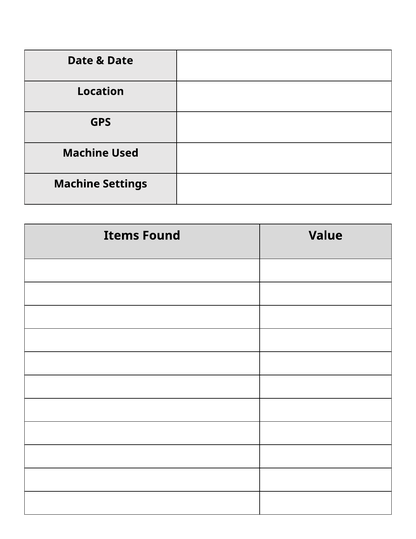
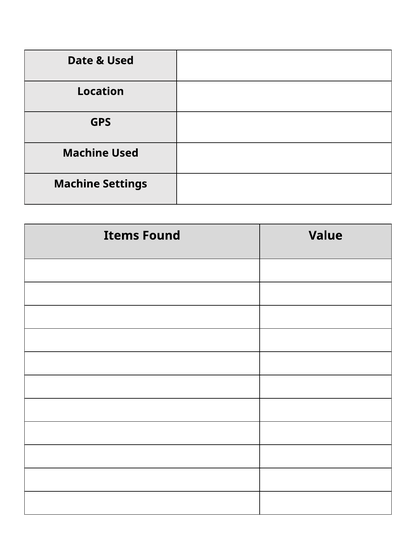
Date: Date -> Used (120, 60)
